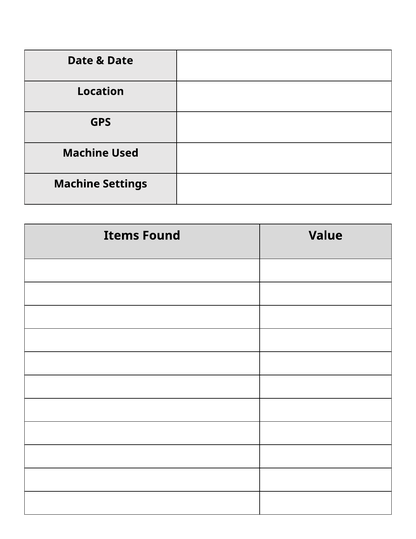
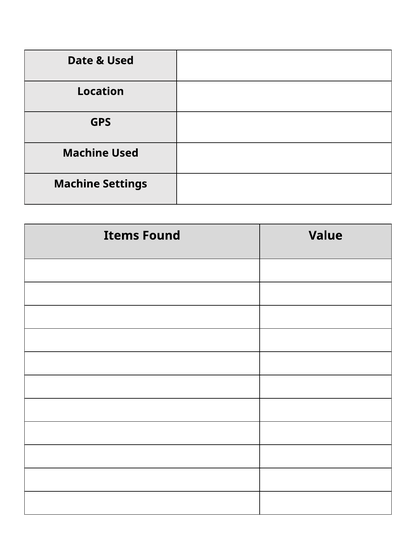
Date: Date -> Used (120, 60)
